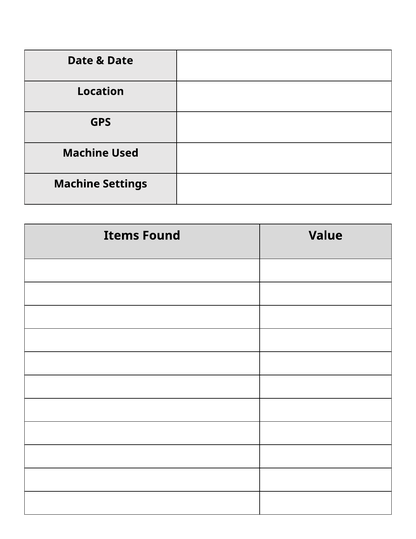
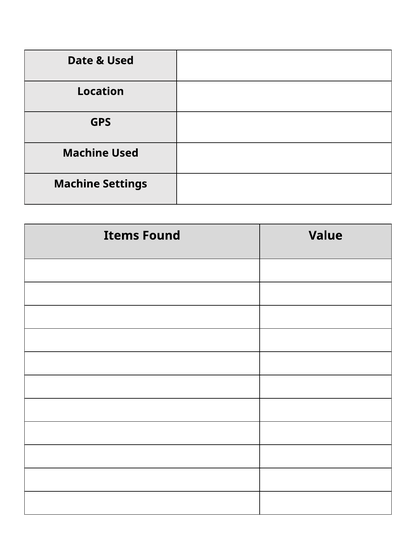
Date: Date -> Used (120, 60)
